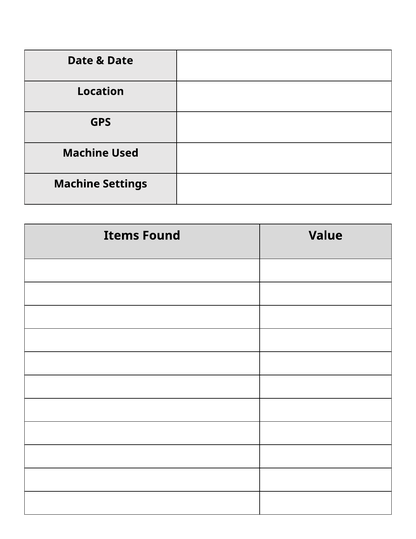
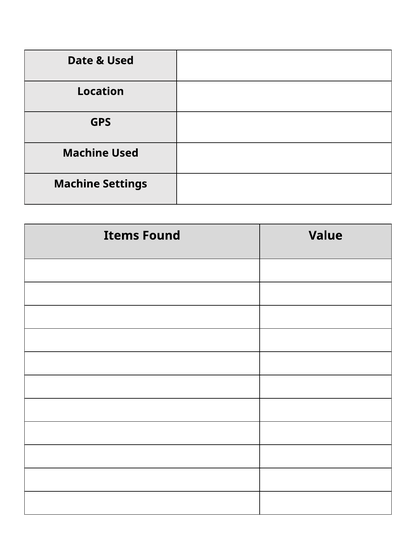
Date: Date -> Used (120, 60)
